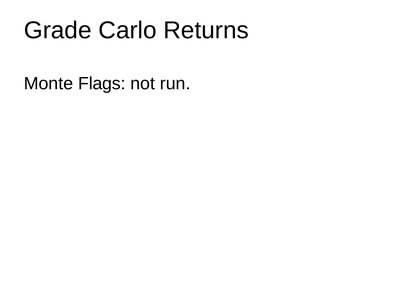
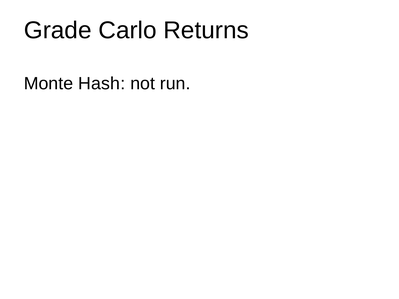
Flags: Flags -> Hash (102, 84)
